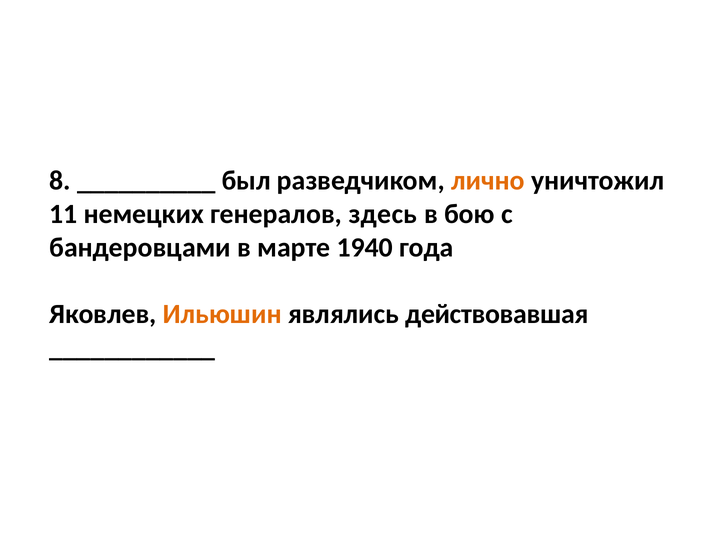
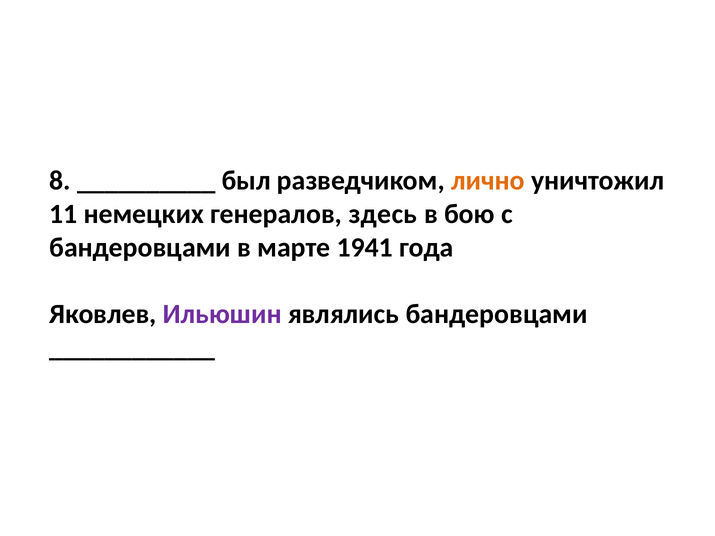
1940: 1940 -> 1941 (365, 248)
Ильюшин colour: orange -> purple (222, 314)
являлись действовавшая: действовавшая -> бандеровцами (497, 314)
